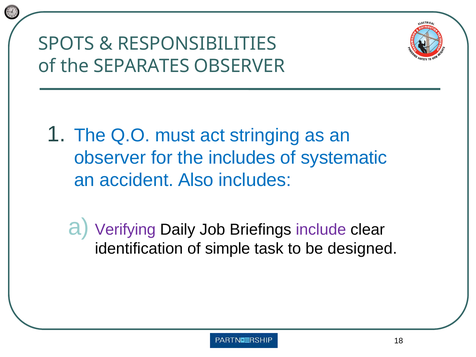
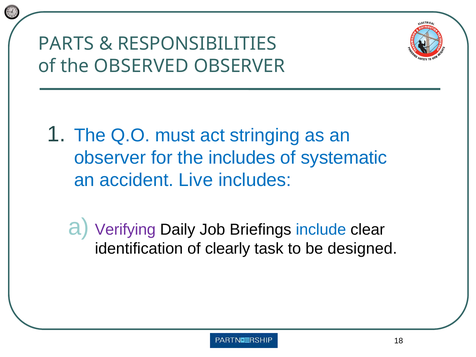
SPOTS: SPOTS -> PARTS (66, 44)
SEPARATES: SEPARATES -> OBSERVED (141, 66)
Also: Also -> Live (196, 180)
include colour: purple -> blue (321, 230)
simple: simple -> clearly (228, 249)
